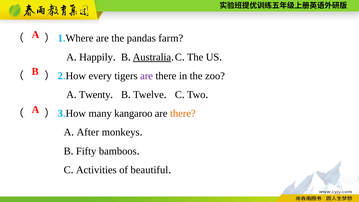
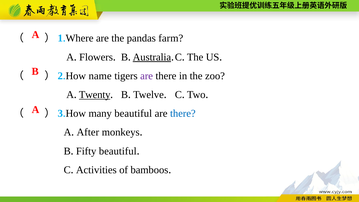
Happily: Happily -> Flowers (96, 57)
every: every -> name (100, 76)
Twenty underline: none -> present (95, 95)
many kangaroo: kangaroo -> beautiful (133, 113)
there colour: orange -> blue (183, 113)
Fifty bamboos: bamboos -> beautiful (118, 151)
beautiful: beautiful -> bamboos (149, 170)
